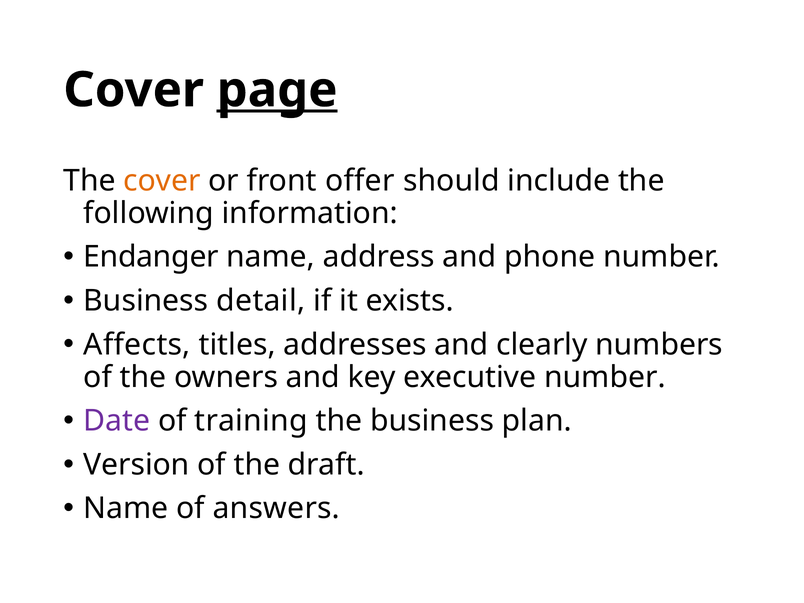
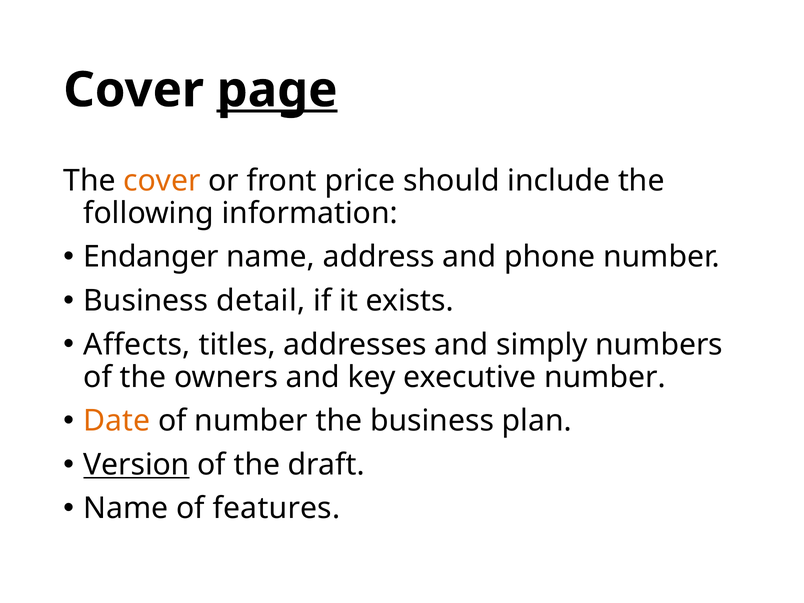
offer: offer -> price (360, 181)
clearly: clearly -> simply (542, 345)
Date colour: purple -> orange (117, 421)
of training: training -> number (251, 421)
Version underline: none -> present (136, 465)
answers: answers -> features (276, 509)
